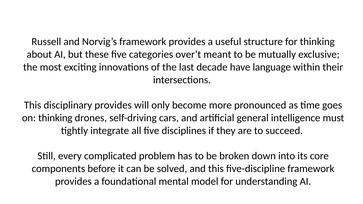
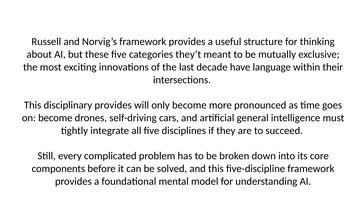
over’t: over’t -> they’t (188, 54)
on thinking: thinking -> become (55, 118)
